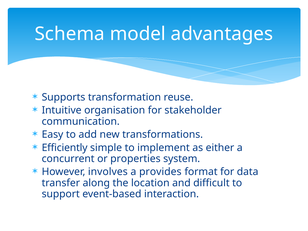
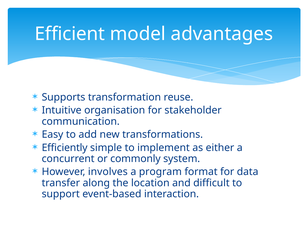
Schema: Schema -> Efficient (70, 34)
properties: properties -> commonly (135, 159)
provides: provides -> program (160, 172)
